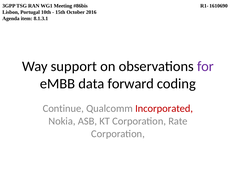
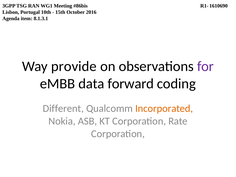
support: support -> provide (74, 66)
Continue: Continue -> Different (63, 109)
Incorporated colour: red -> orange (164, 109)
